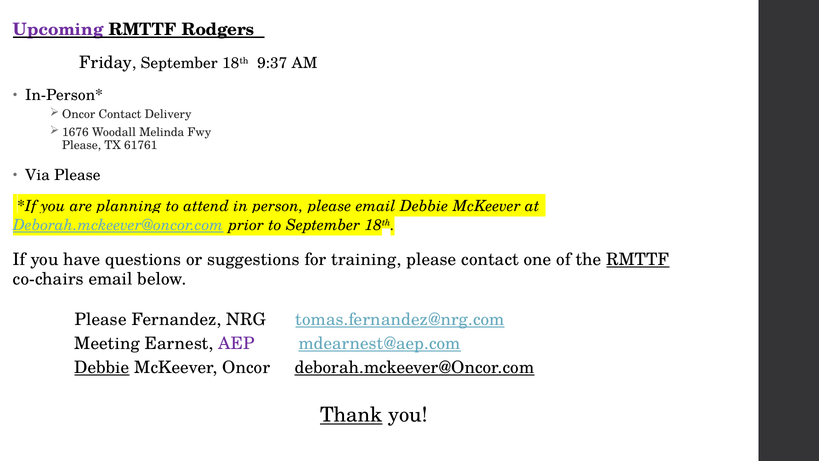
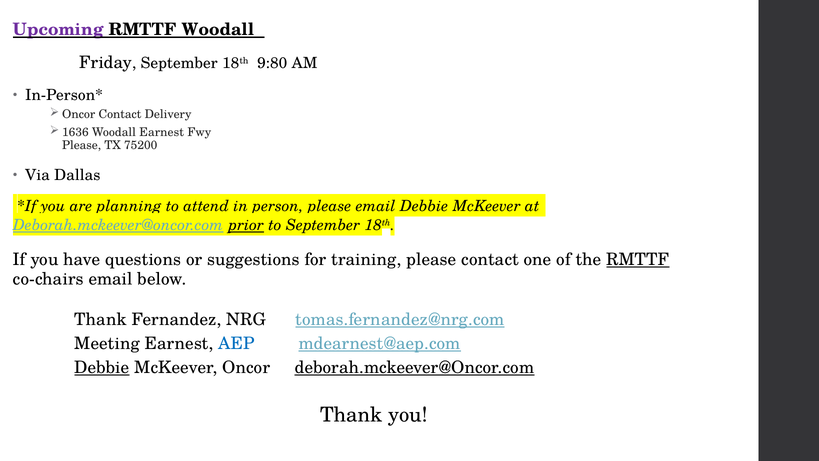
RMTTF Rodgers: Rodgers -> Woodall (218, 30)
9:37: 9:37 -> 9:80 (272, 63)
1676: 1676 -> 1636 (75, 132)
Woodall Melinda: Melinda -> Earnest (162, 132)
61761: 61761 -> 75200 (141, 145)
Via Please: Please -> Dallas (77, 175)
prior underline: none -> present (246, 225)
Please: Please -> Thank (101, 320)
AEP colour: purple -> blue (236, 343)
Thank underline: present -> none (351, 415)
